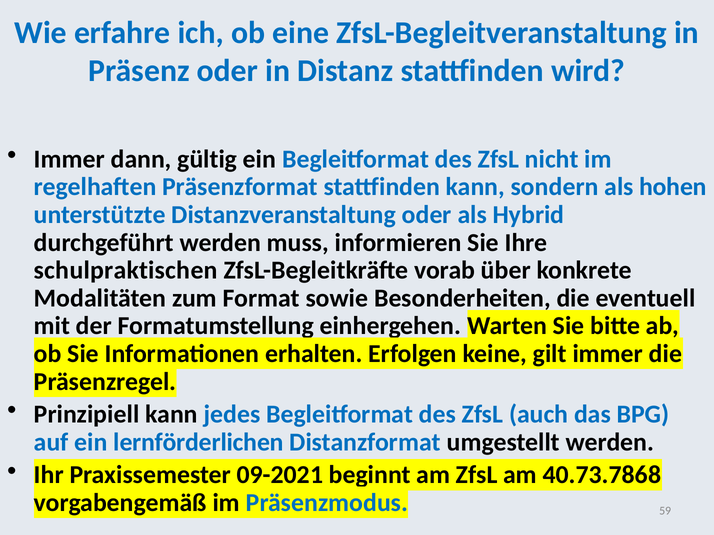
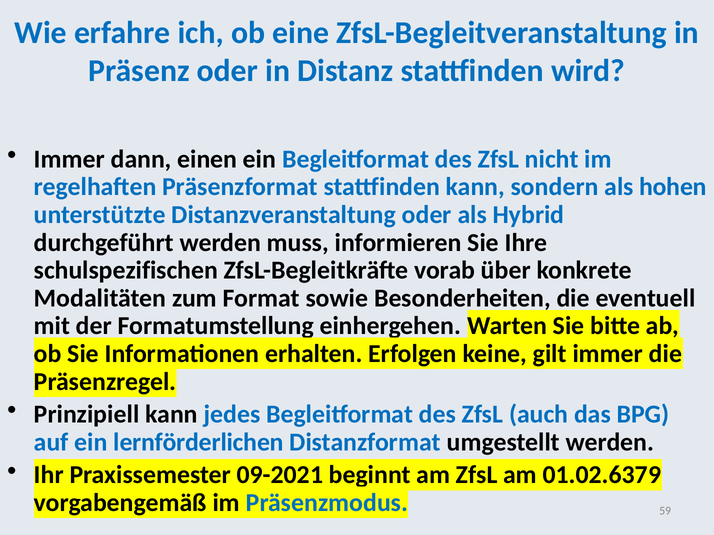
gültig: gültig -> einen (207, 159)
schulpraktischen: schulpraktischen -> schulspezifischen (126, 271)
40.73.7868: 40.73.7868 -> 01.02.6379 (602, 475)
